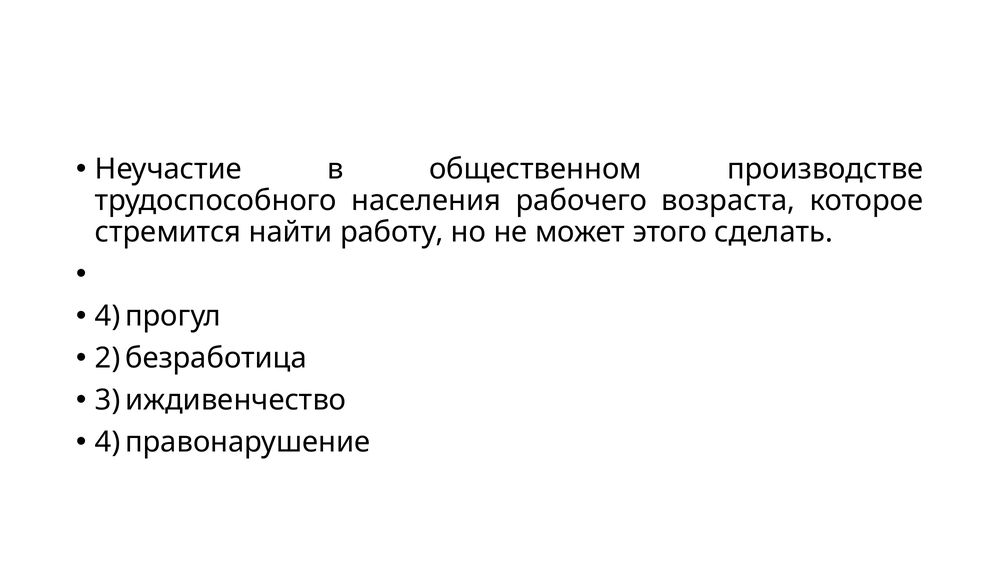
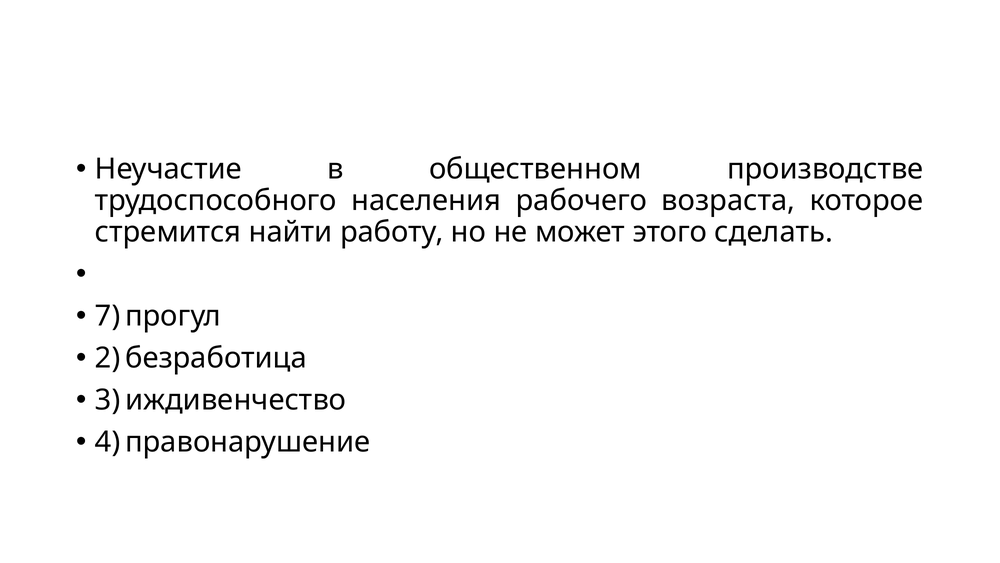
4: 4 -> 7 (108, 316)
